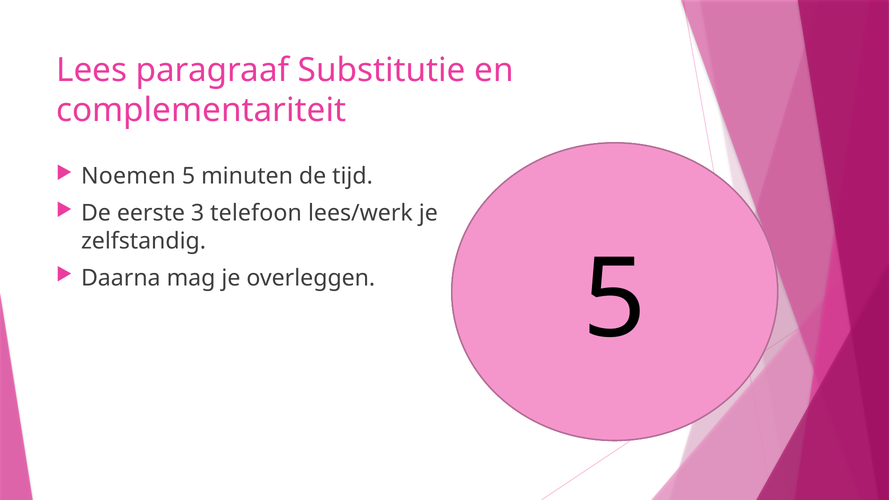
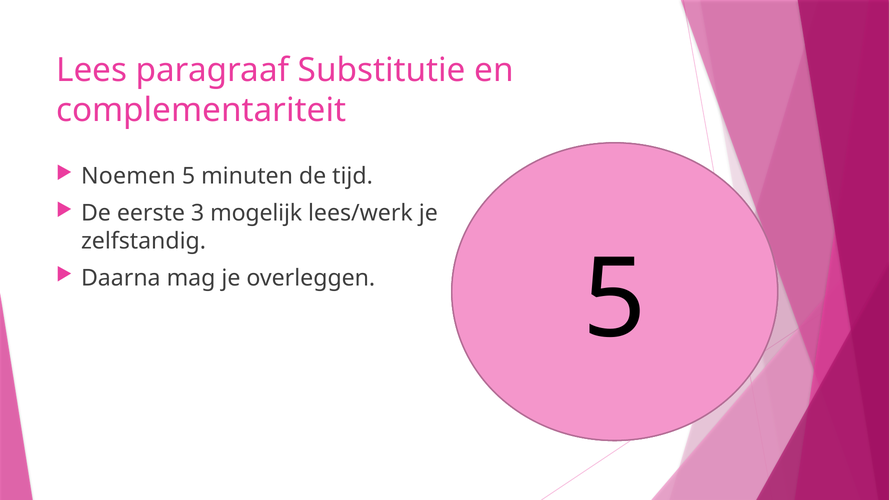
telefoon: telefoon -> mogelijk (256, 213)
